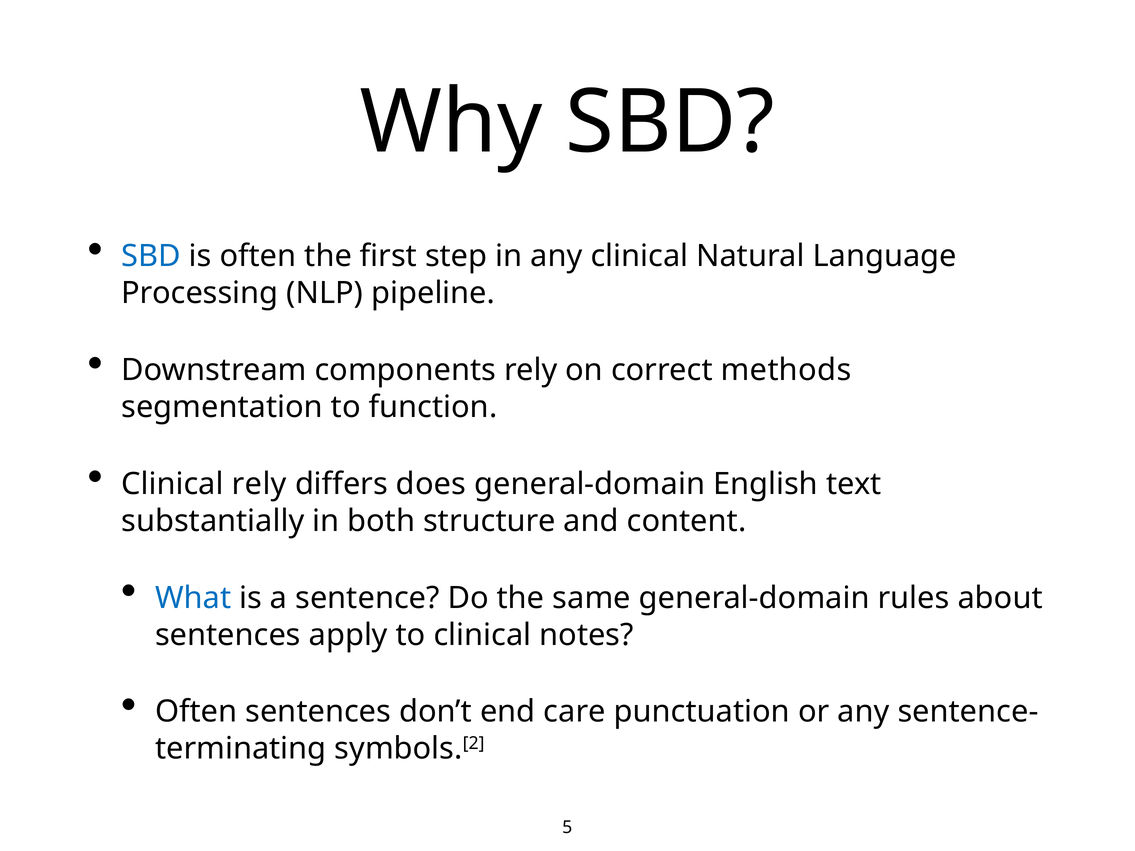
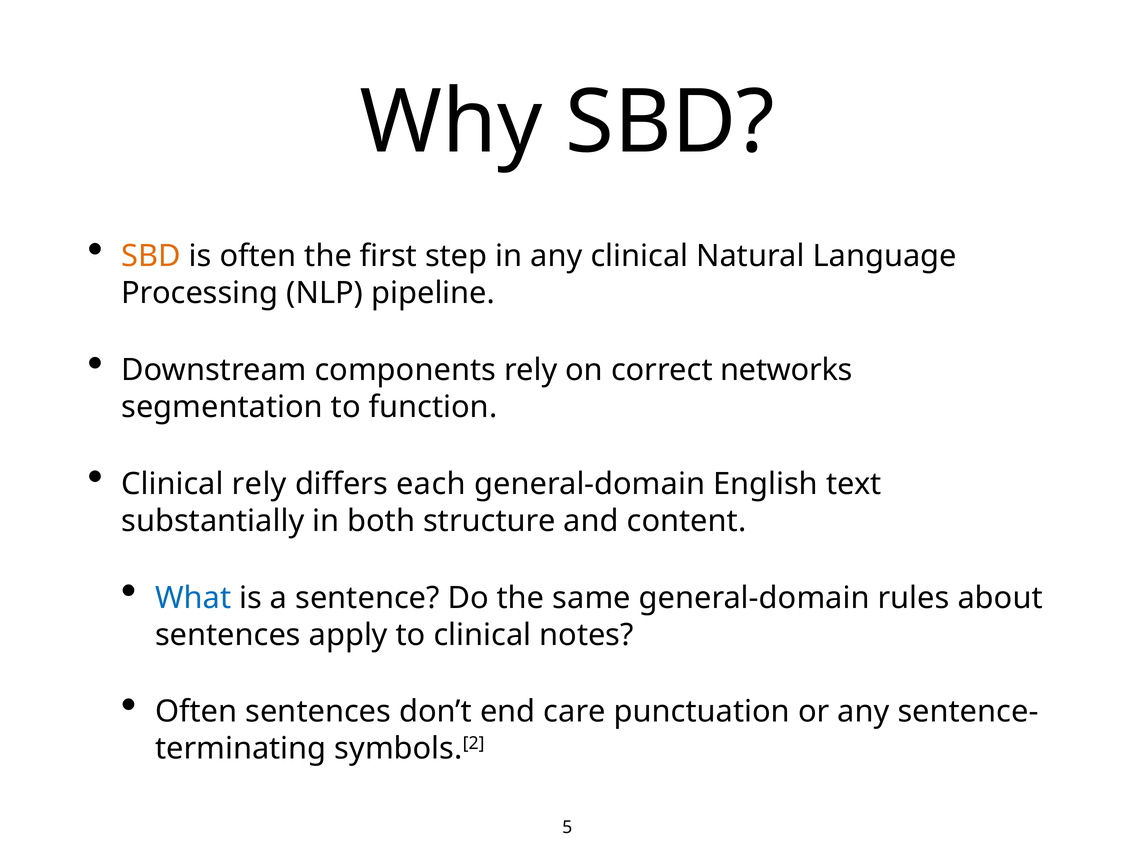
SBD colour: blue -> orange (151, 256)
methods: methods -> networks (786, 370)
does: does -> each (431, 484)
